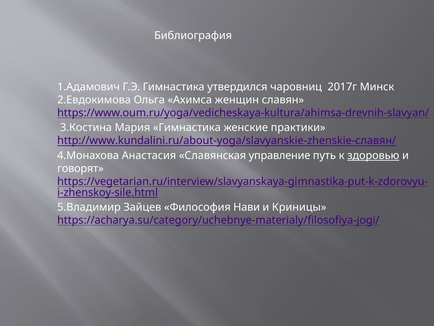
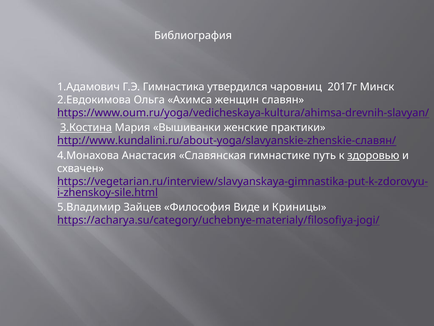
3.Костина underline: none -> present (86, 127)
Мария Гимнастика: Гимнастика -> Вышиванки (187, 127)
управление: управление -> гимнастике (279, 155)
говорят: говорят -> схвачен (80, 168)
Нави: Нави -> Виде (247, 207)
